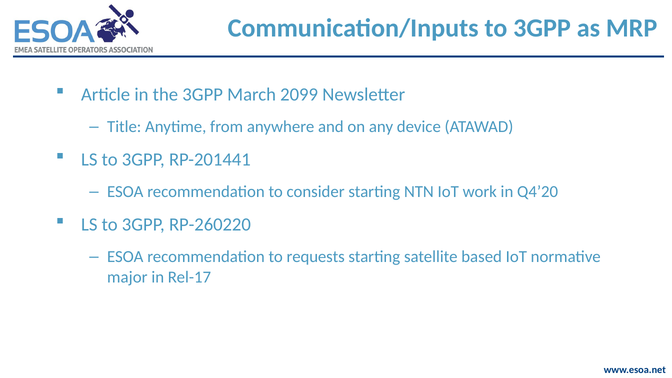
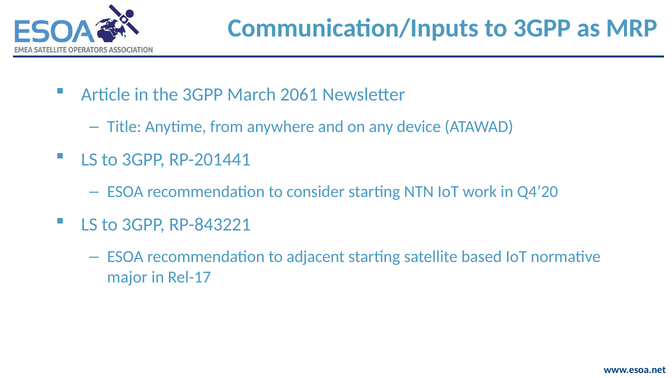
2099: 2099 -> 2061 (299, 95)
RP-260220: RP-260220 -> RP-843221 (210, 225)
requests: requests -> adjacent (316, 257)
